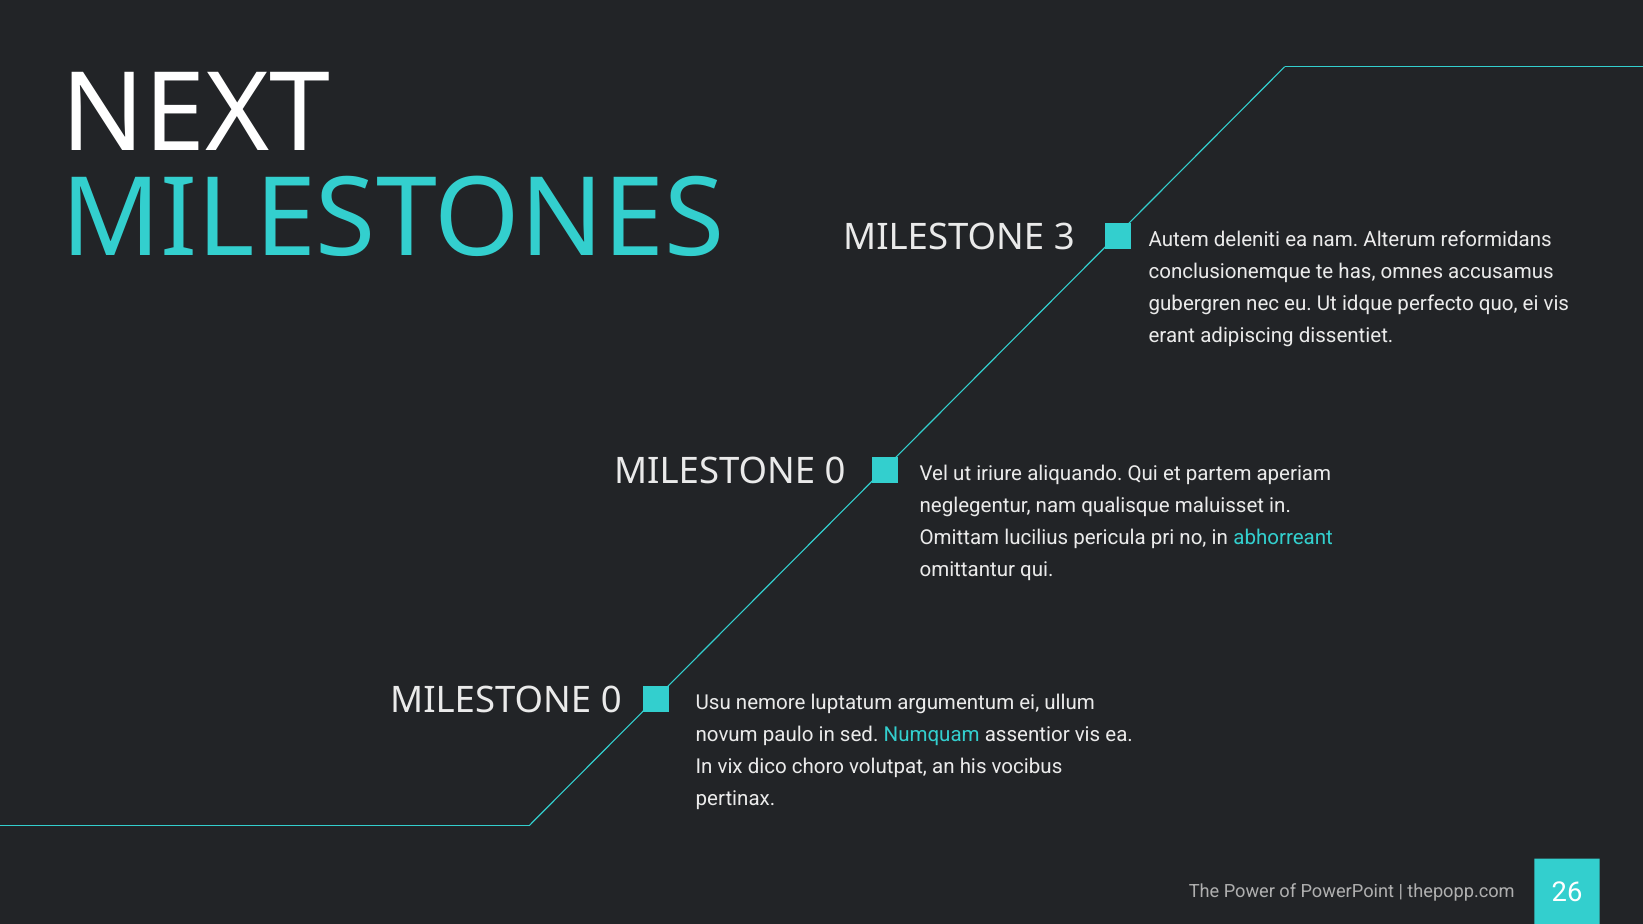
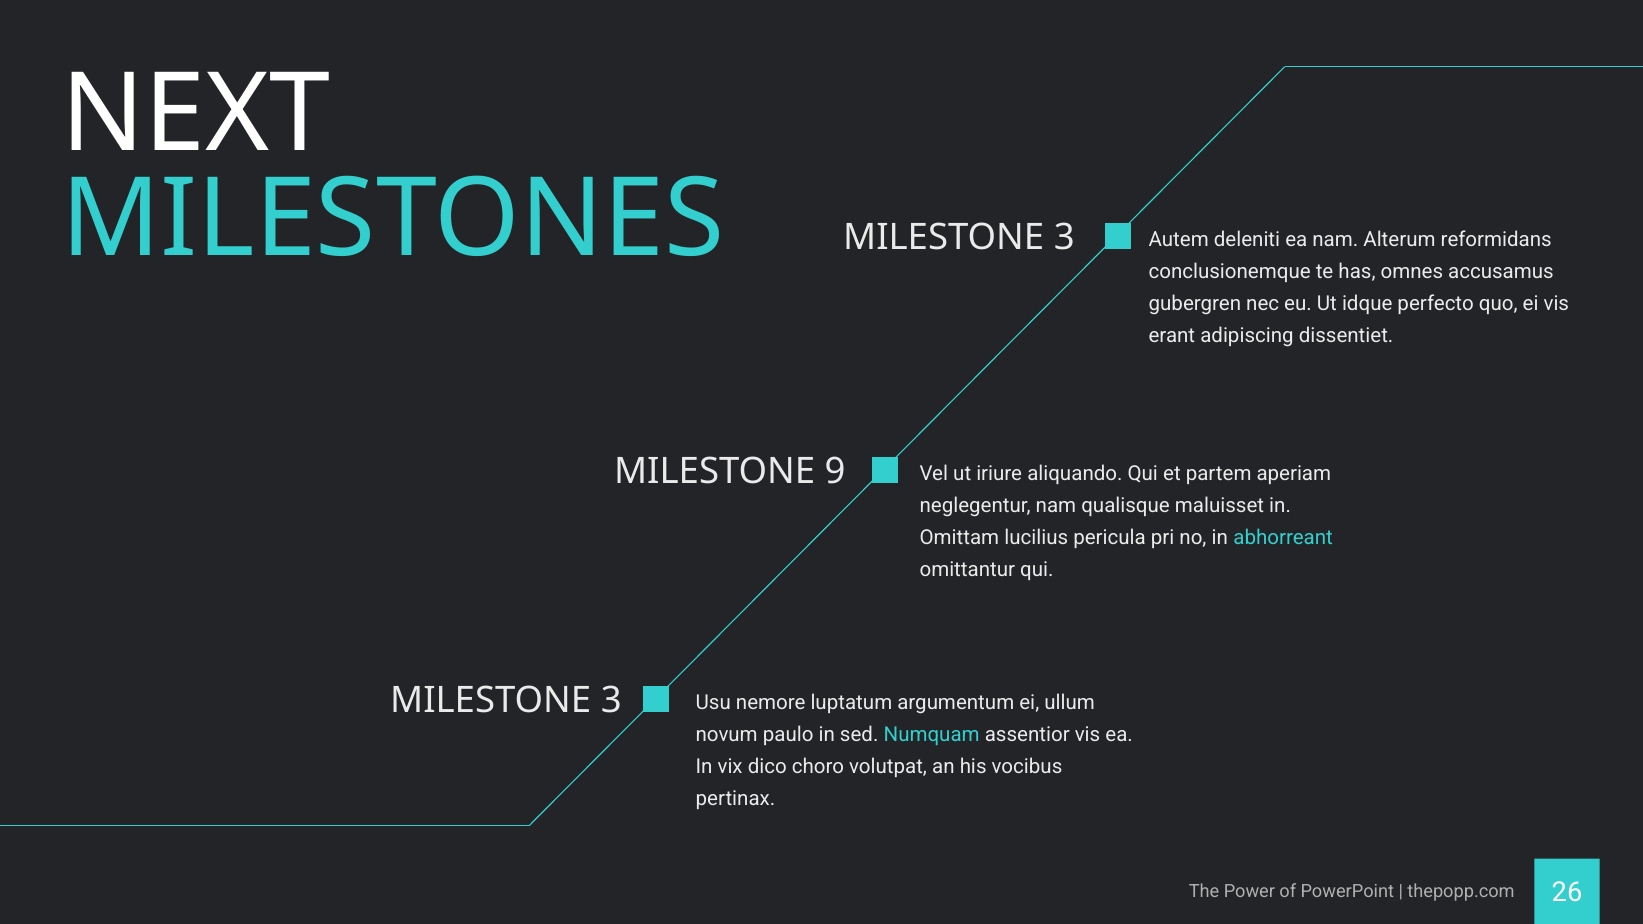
0: 0 -> 9 (835, 472)
0: 0 -> 3 (611, 701)
